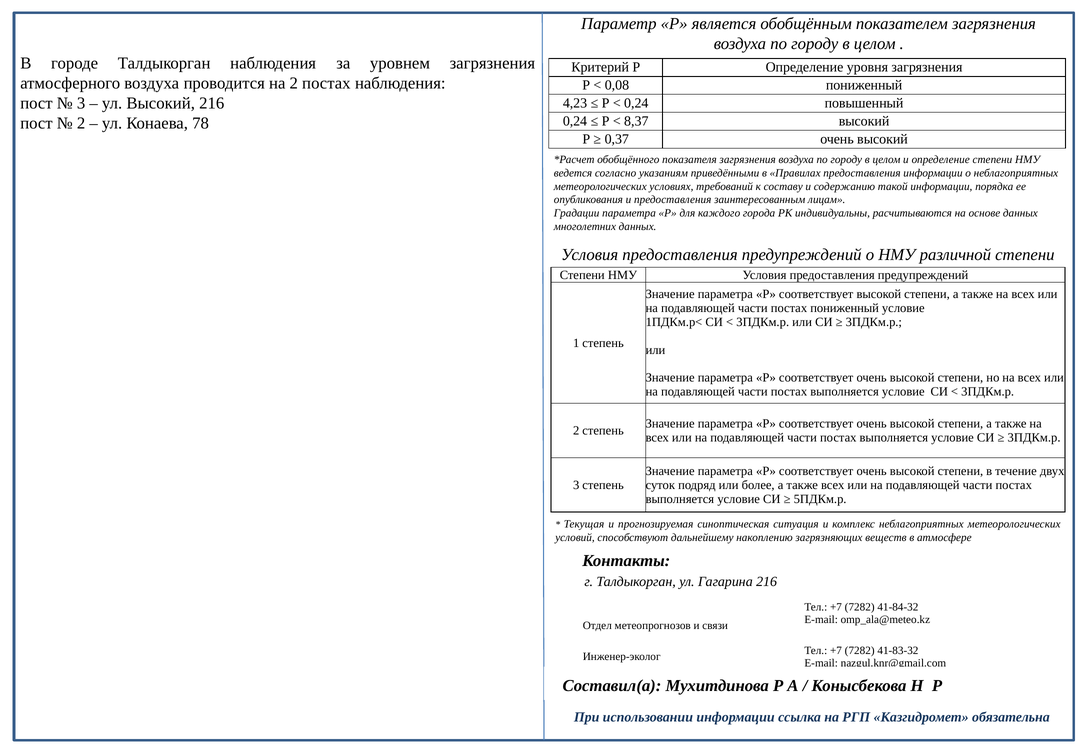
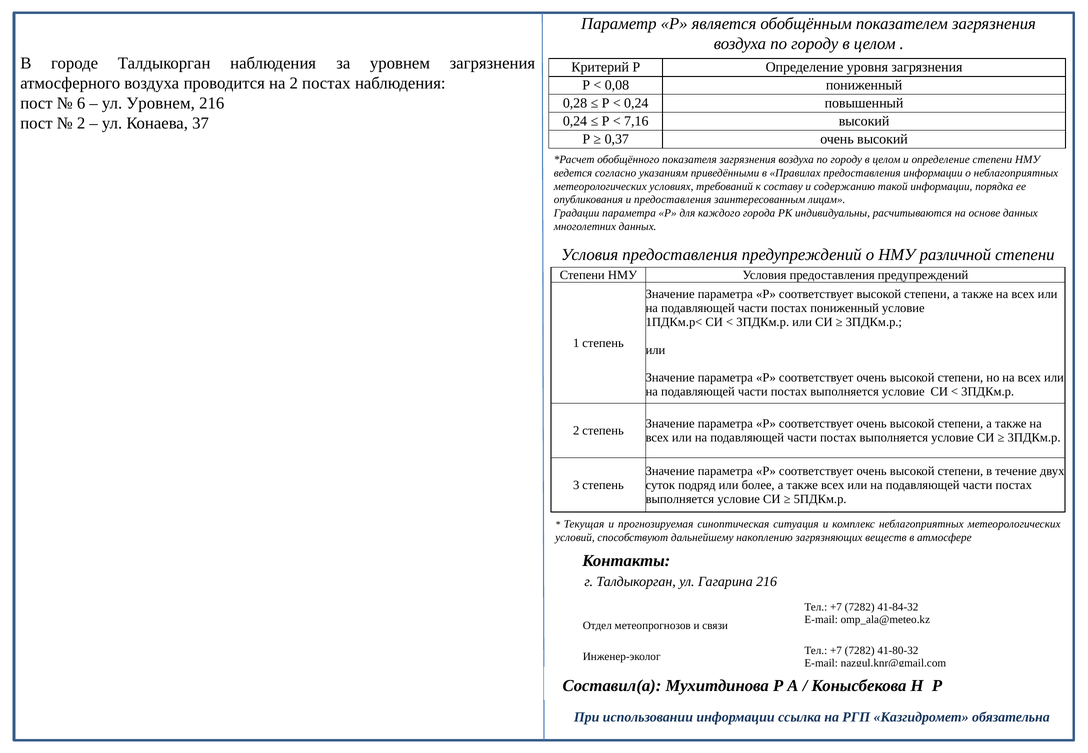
3: 3 -> 6 (81, 103)
ул Высокий: Высокий -> Уровнем (161, 103)
4,23: 4,23 -> 0,28 (575, 103)
8,37: 8,37 -> 7,16 (636, 121)
78: 78 -> 37 (201, 123)
41-83-32: 41-83-32 -> 41-80-32 (898, 651)
